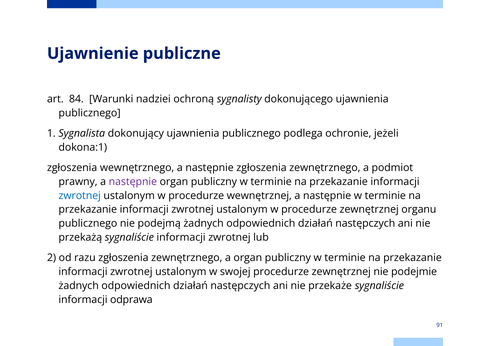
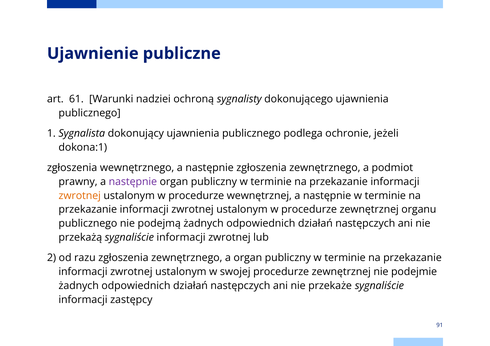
84: 84 -> 61 (76, 99)
zwrotnej colour: blue -> orange (80, 196)
odprawa: odprawa -> zastępcy (131, 300)
